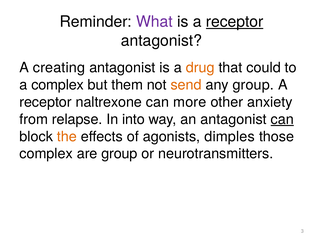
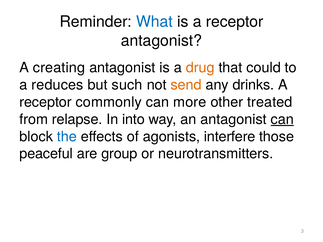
What colour: purple -> blue (154, 22)
receptor underline: present -> none (235, 22)
a complex: complex -> reduces (57, 85)
them: them -> such (127, 85)
any group: group -> drinks (253, 85)
naltrexone: naltrexone -> commonly (109, 102)
anxiety: anxiety -> treated (270, 102)
the colour: orange -> blue (67, 137)
dimples: dimples -> interfere (230, 137)
complex: complex -> peaceful (46, 154)
